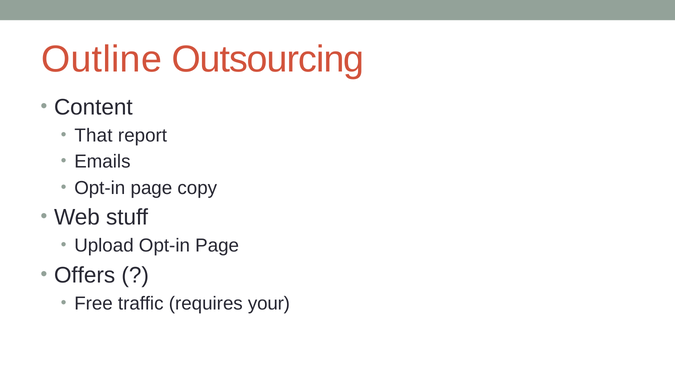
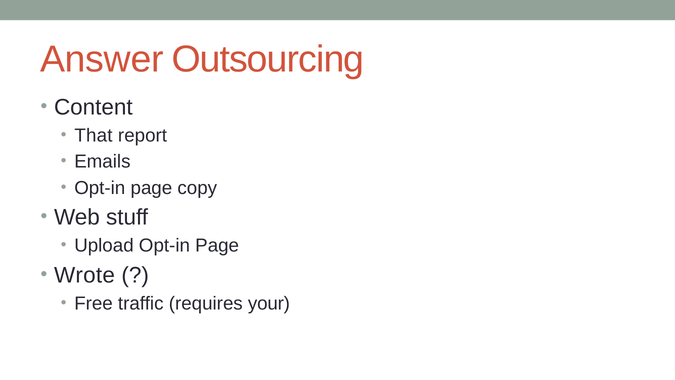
Outline: Outline -> Answer (102, 60)
Offers: Offers -> Wrote (84, 275)
